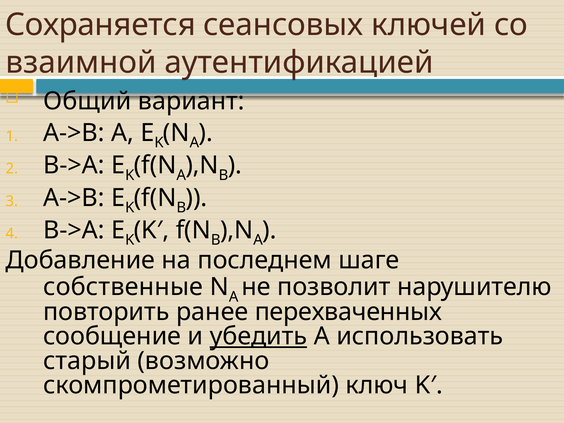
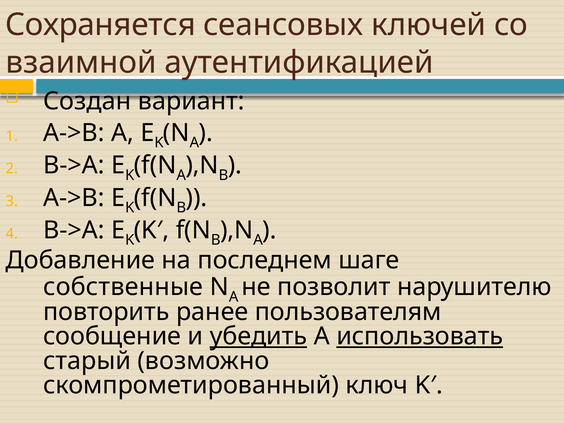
Общий: Общий -> Создан (87, 101)
перехваченных: перехваченных -> пользователям (348, 312)
использовать underline: none -> present (420, 336)
